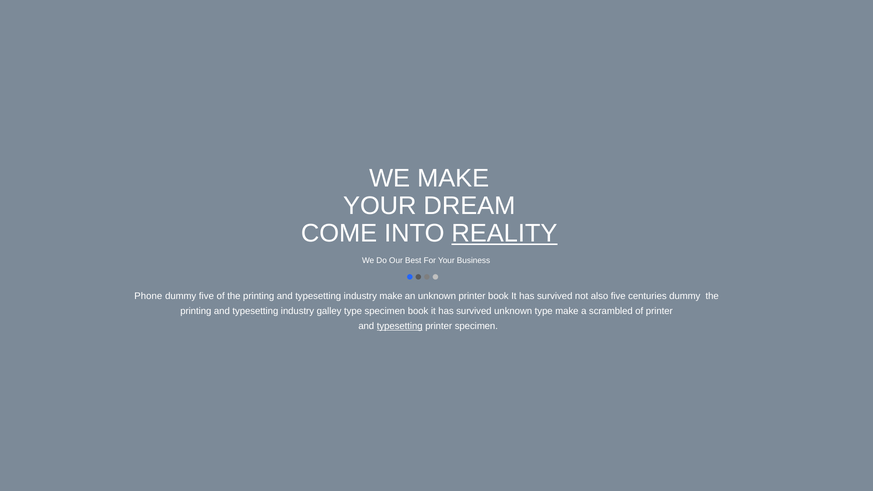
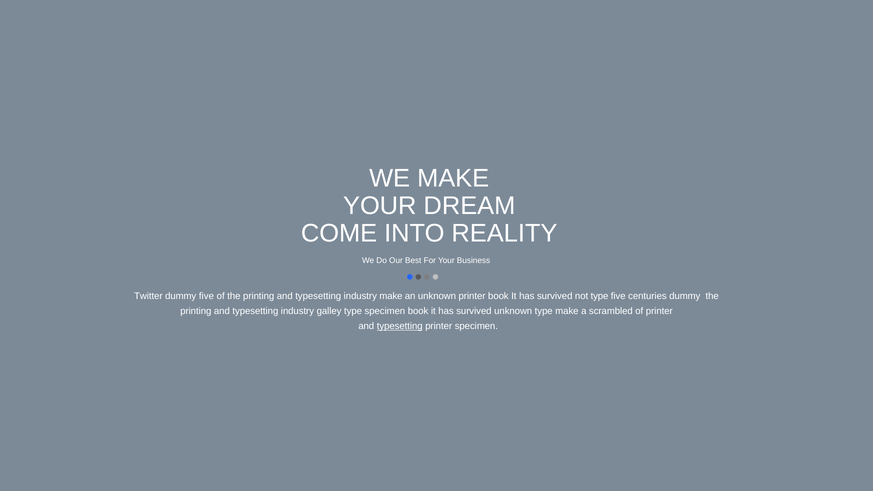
REALITY underline: present -> none (504, 233)
Phone: Phone -> Twitter (148, 296)
not also: also -> type (600, 296)
